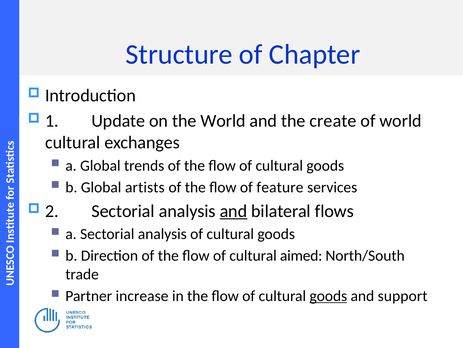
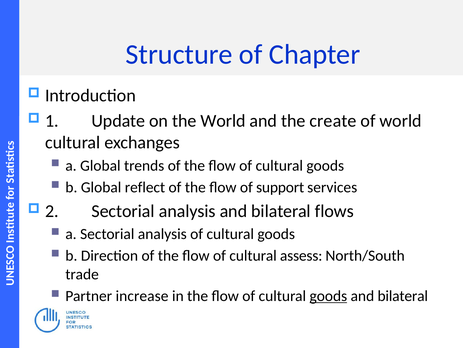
artists: artists -> reflect (145, 187)
feature: feature -> support (280, 187)
and underline: present -> none (233, 211)
aimed: aimed -> assess (301, 255)
support: support -> bilateral (403, 295)
